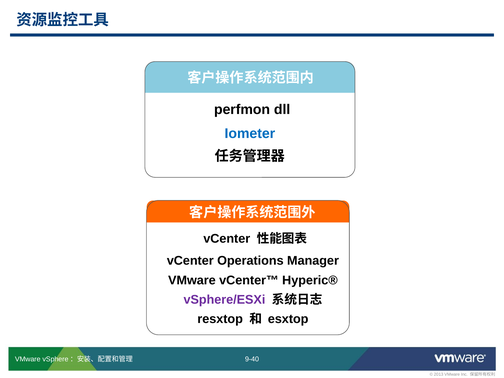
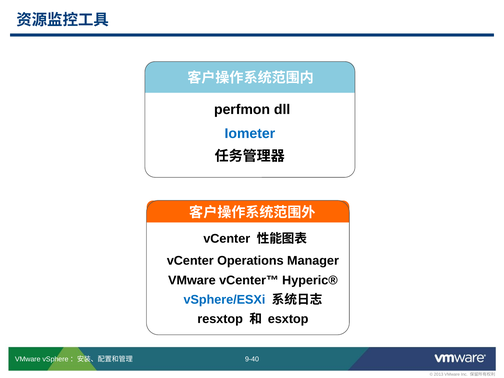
vSphere/ESXi colour: purple -> blue (224, 300)
